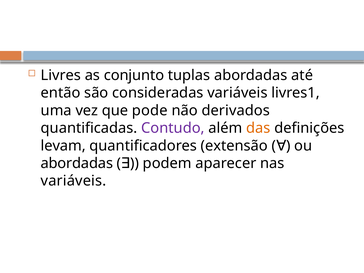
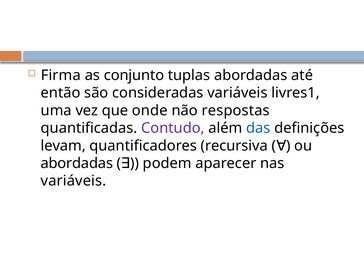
Livres: Livres -> Firma (61, 75)
pode: pode -> onde (150, 111)
derivados: derivados -> respostas (236, 111)
das colour: orange -> blue (258, 128)
extensão: extensão -> recursiva (234, 146)
